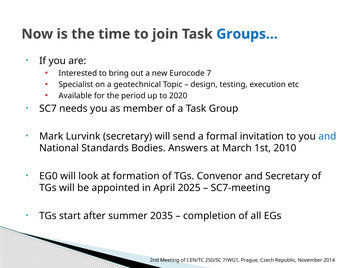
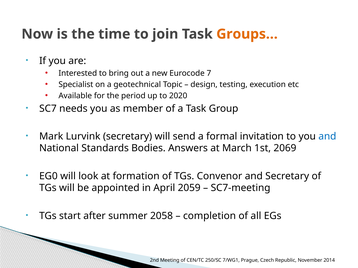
Groups… colour: blue -> orange (247, 34)
2010: 2010 -> 2069 (285, 148)
2025: 2025 -> 2059 (189, 188)
2035: 2035 -> 2058 (162, 216)
